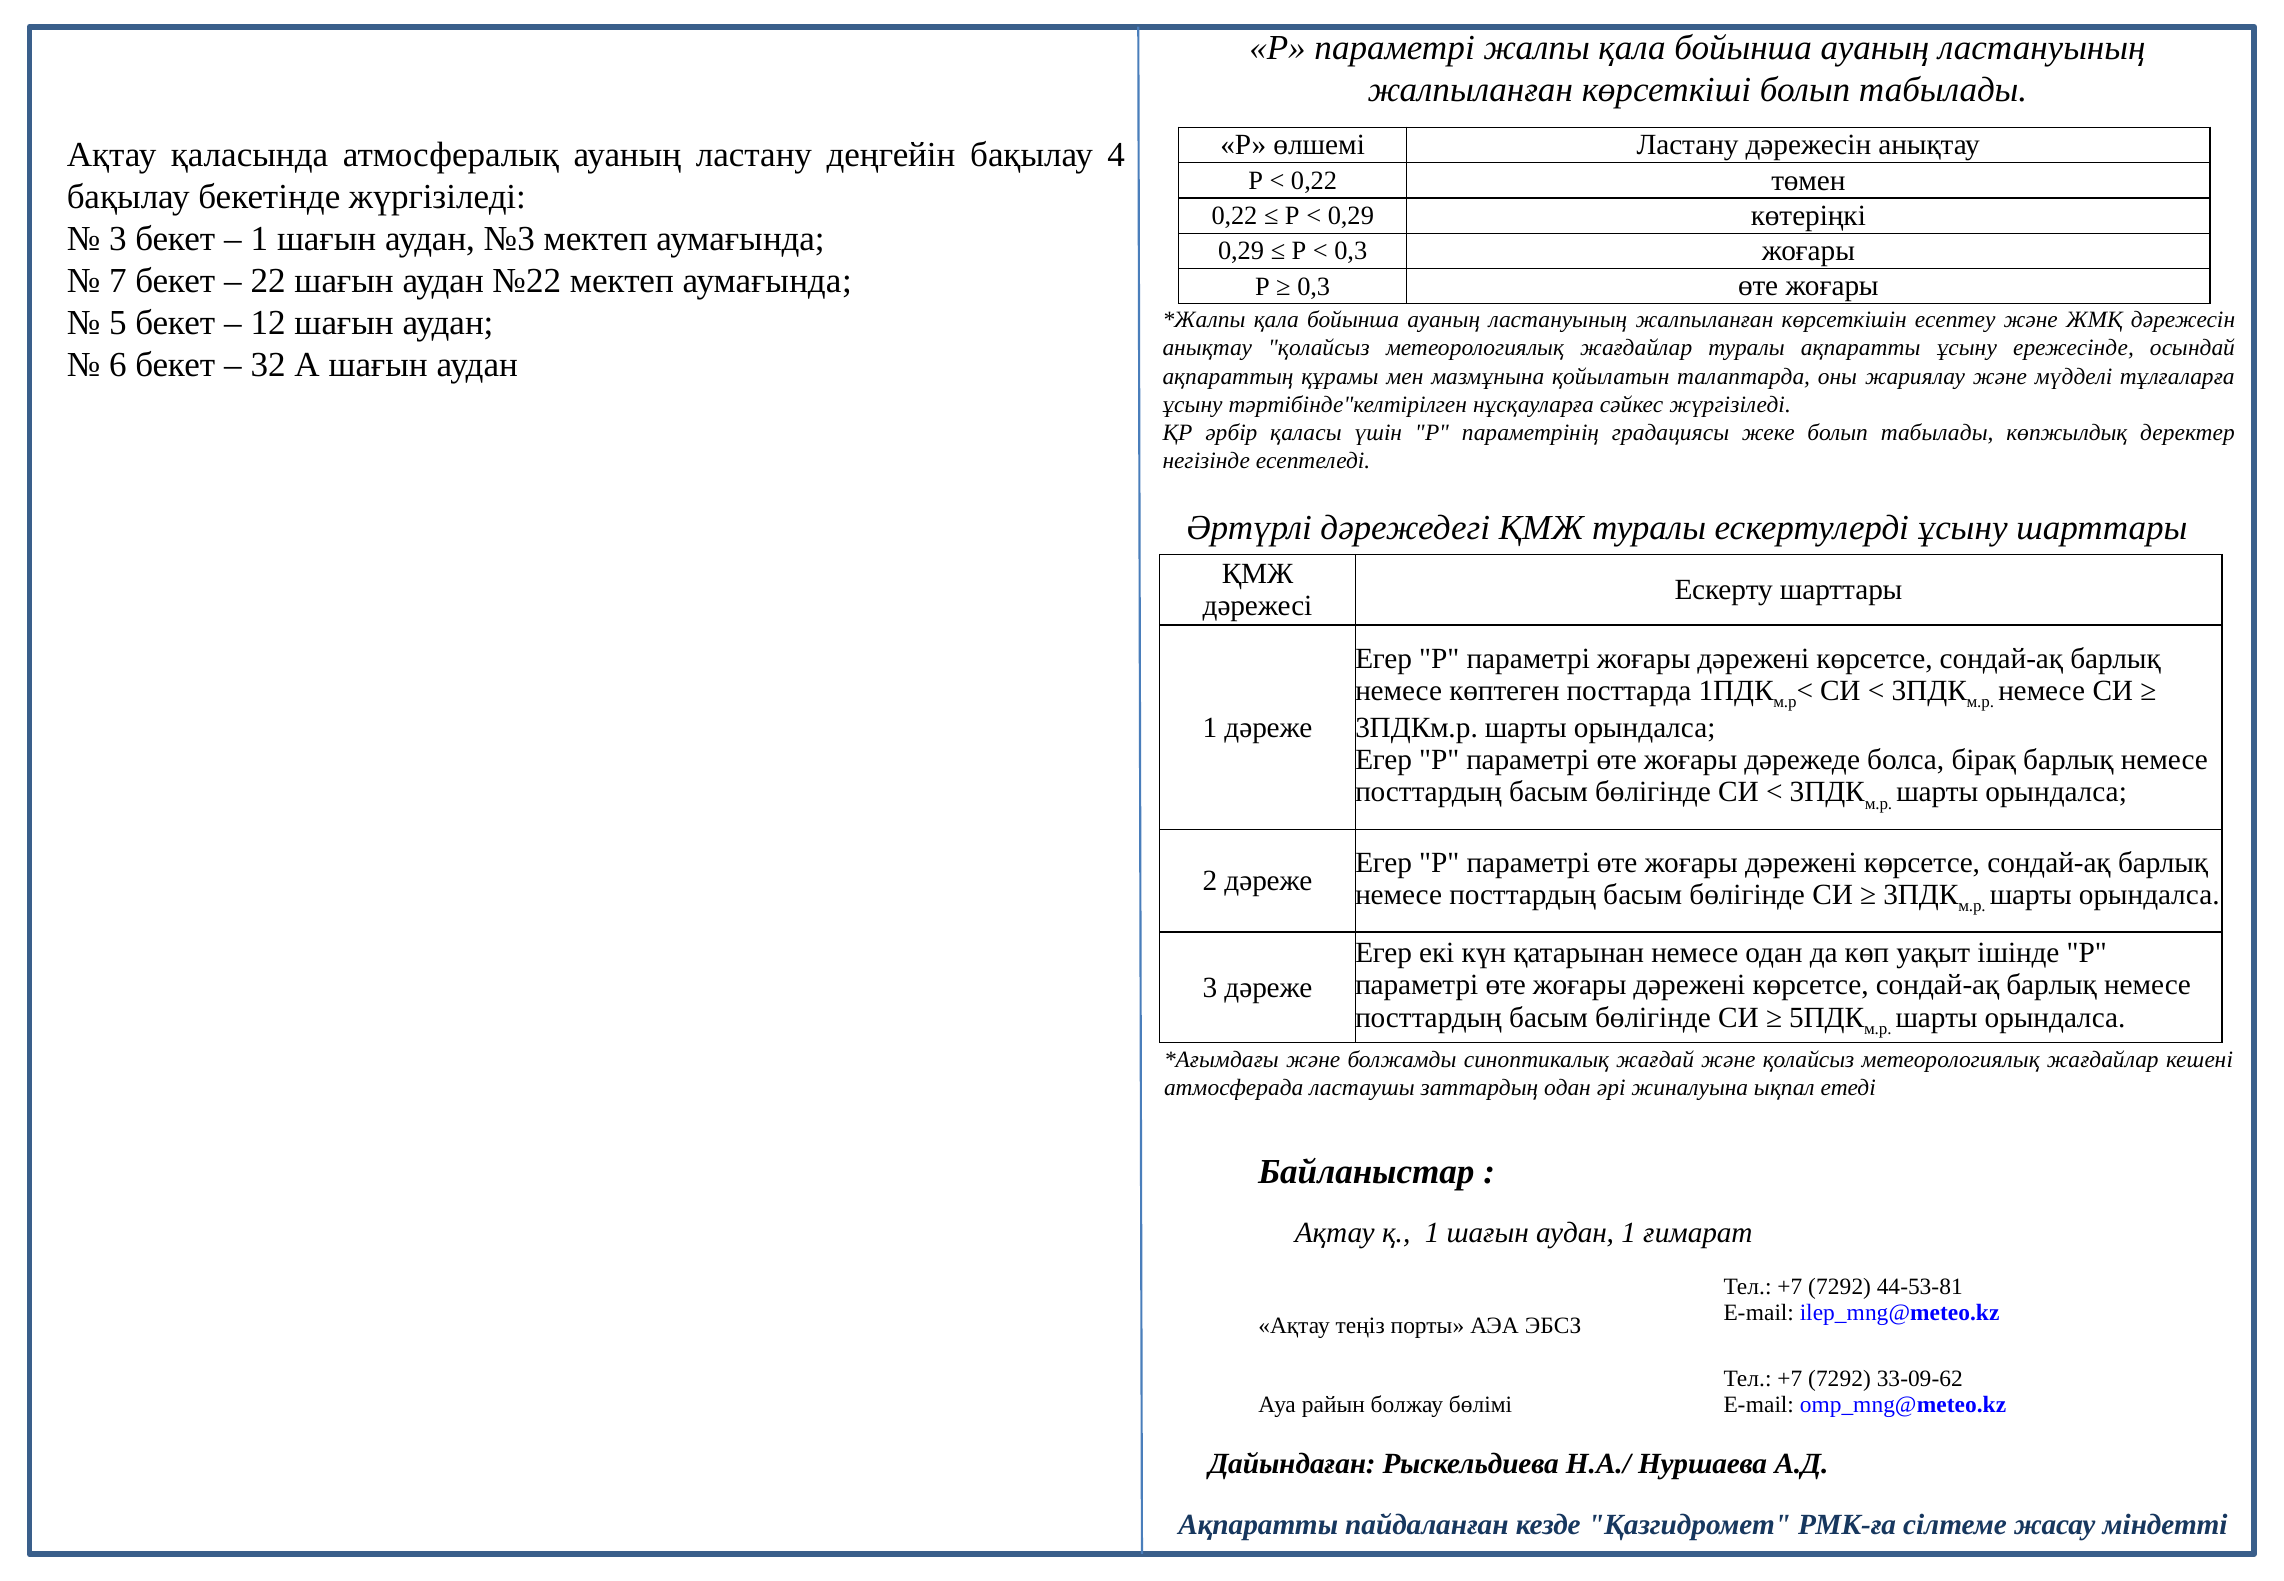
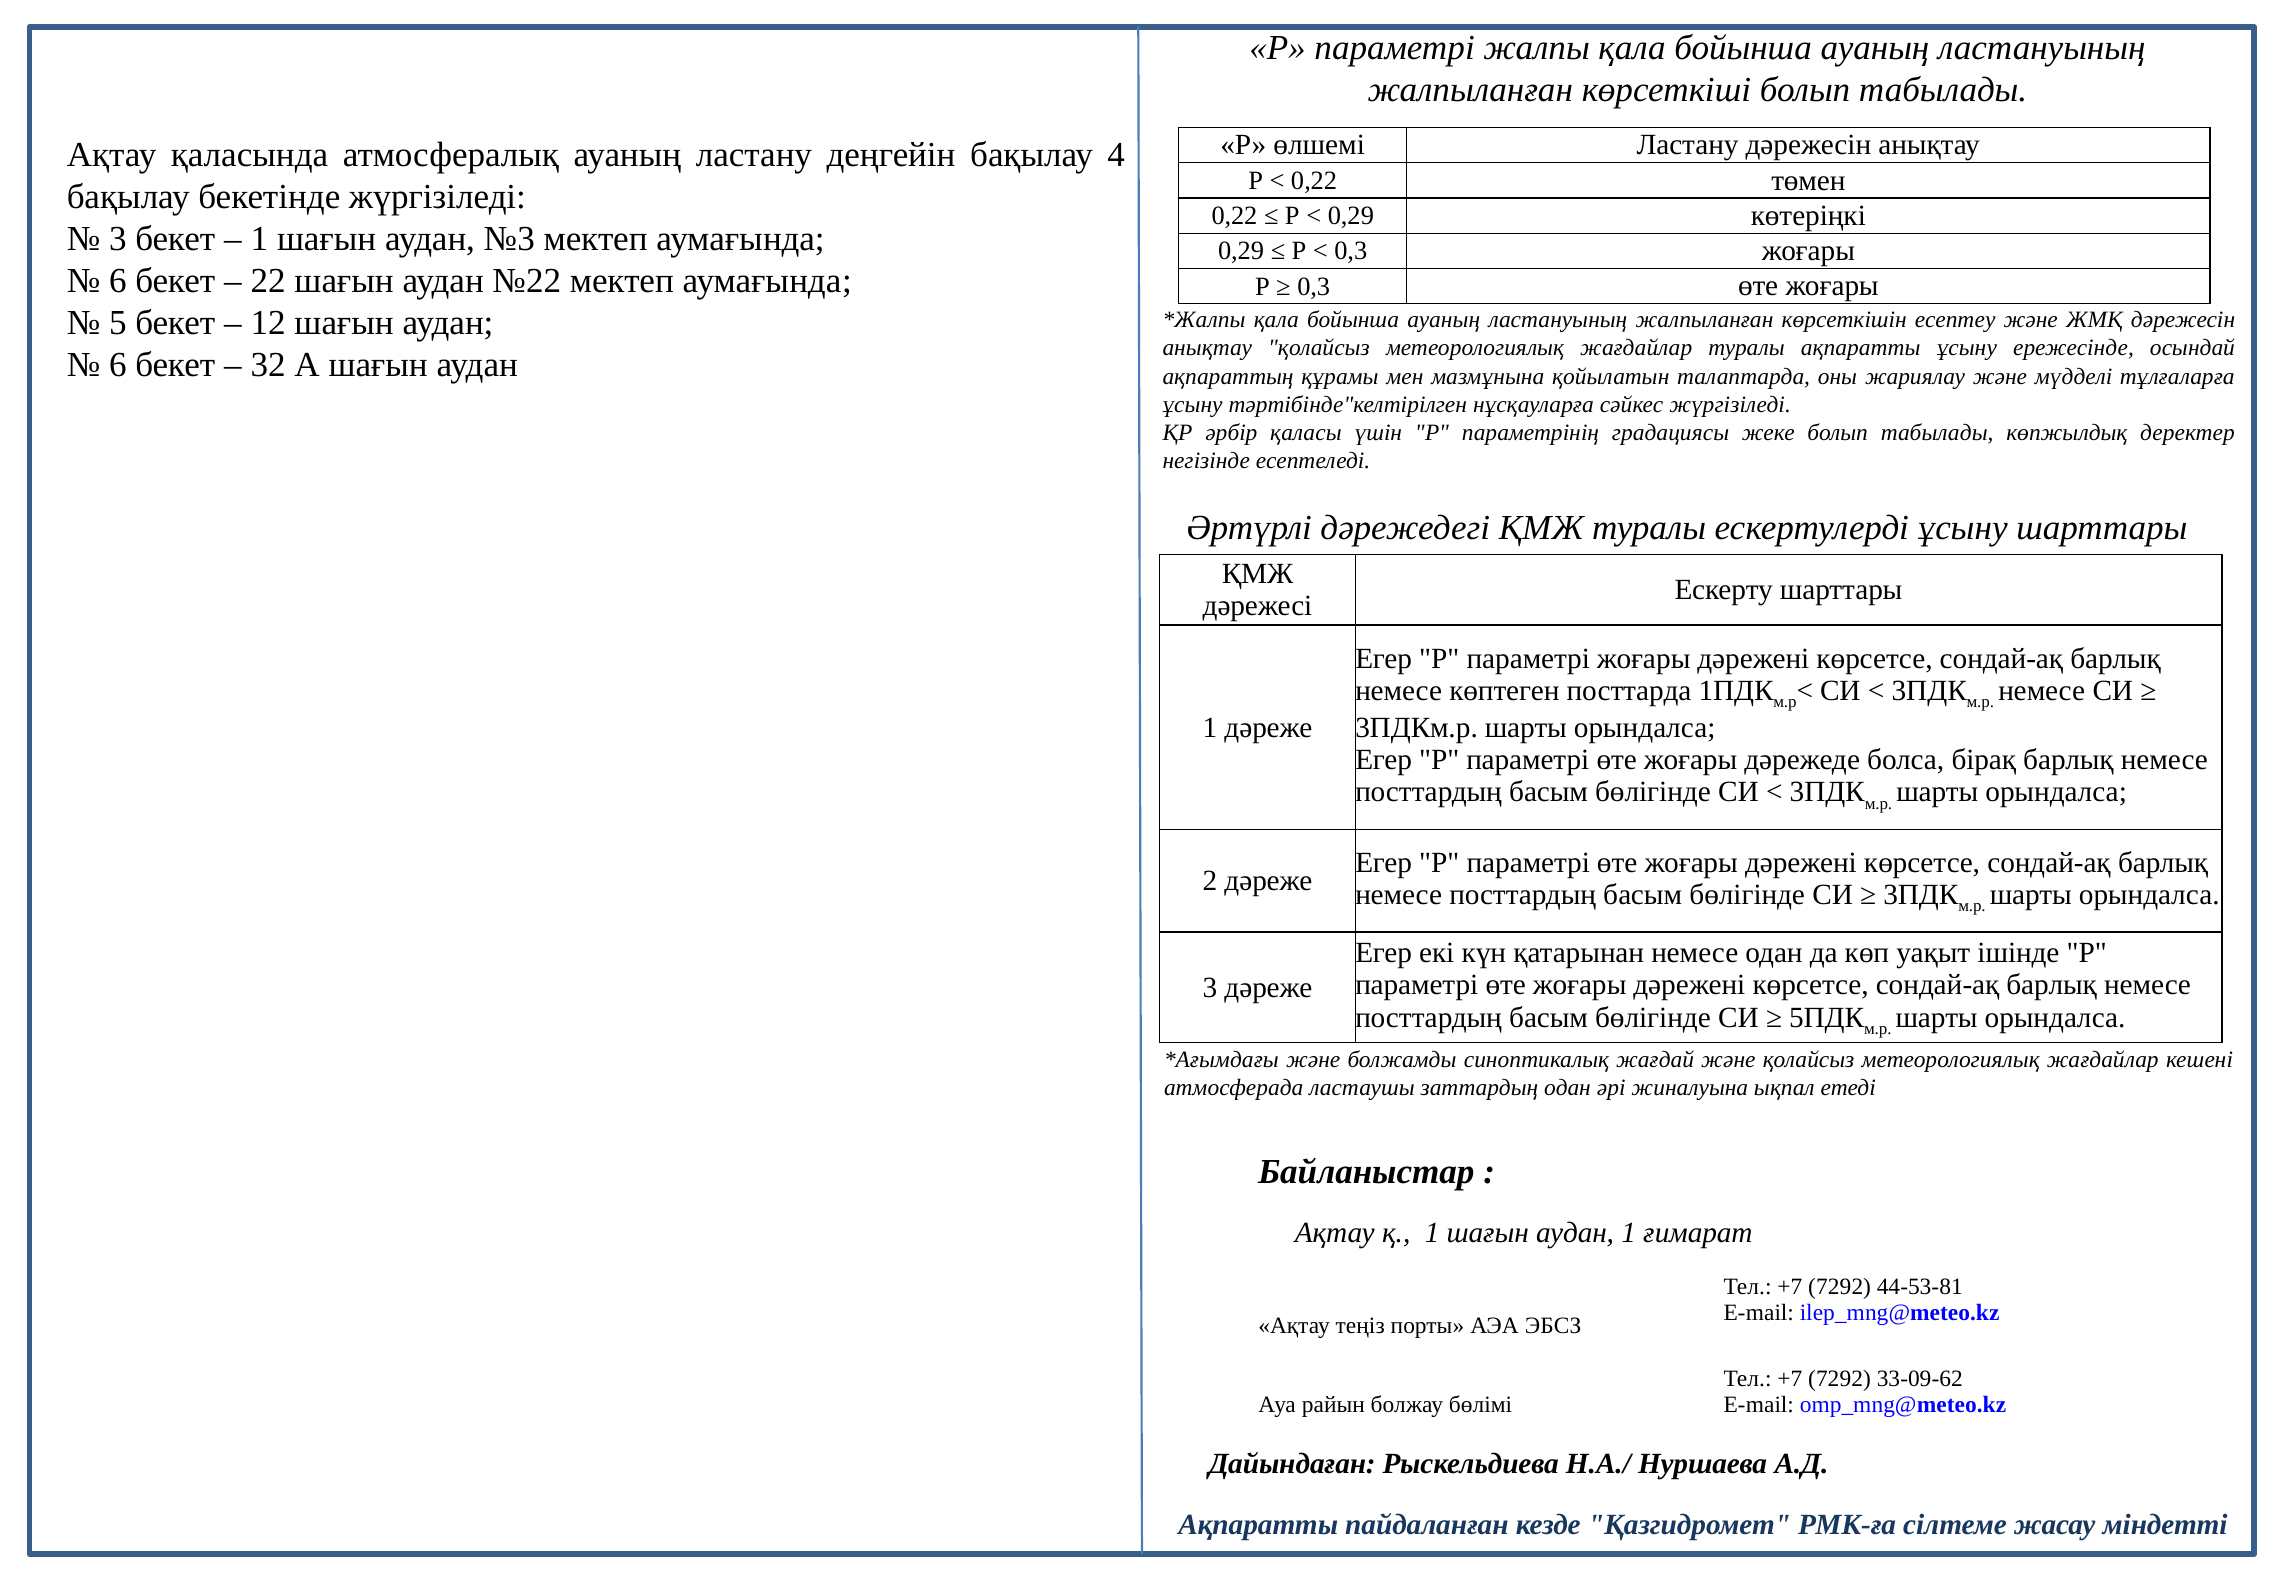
7: 7 -> 6 (118, 281)
